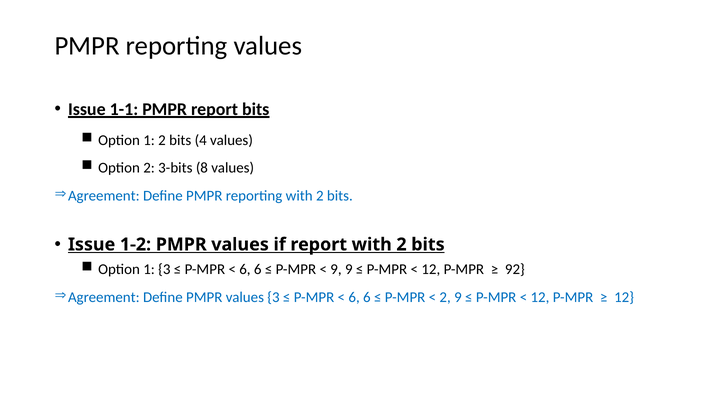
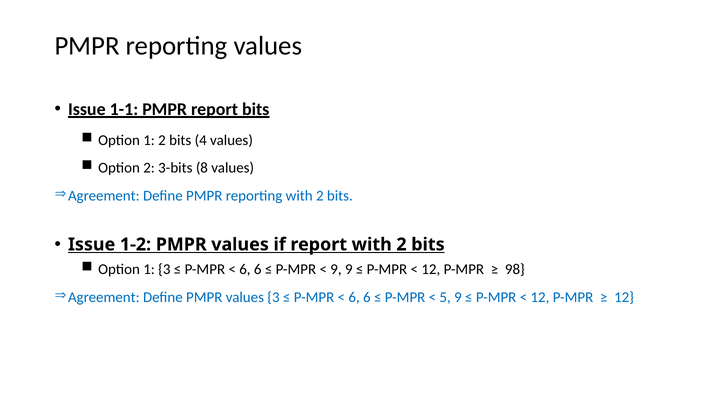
92: 92 -> 98 (515, 269)
2: 2 -> 5 (445, 297)
